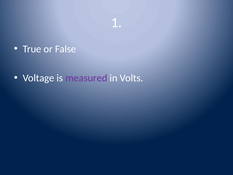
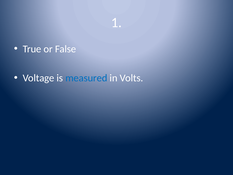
measured colour: purple -> blue (86, 78)
